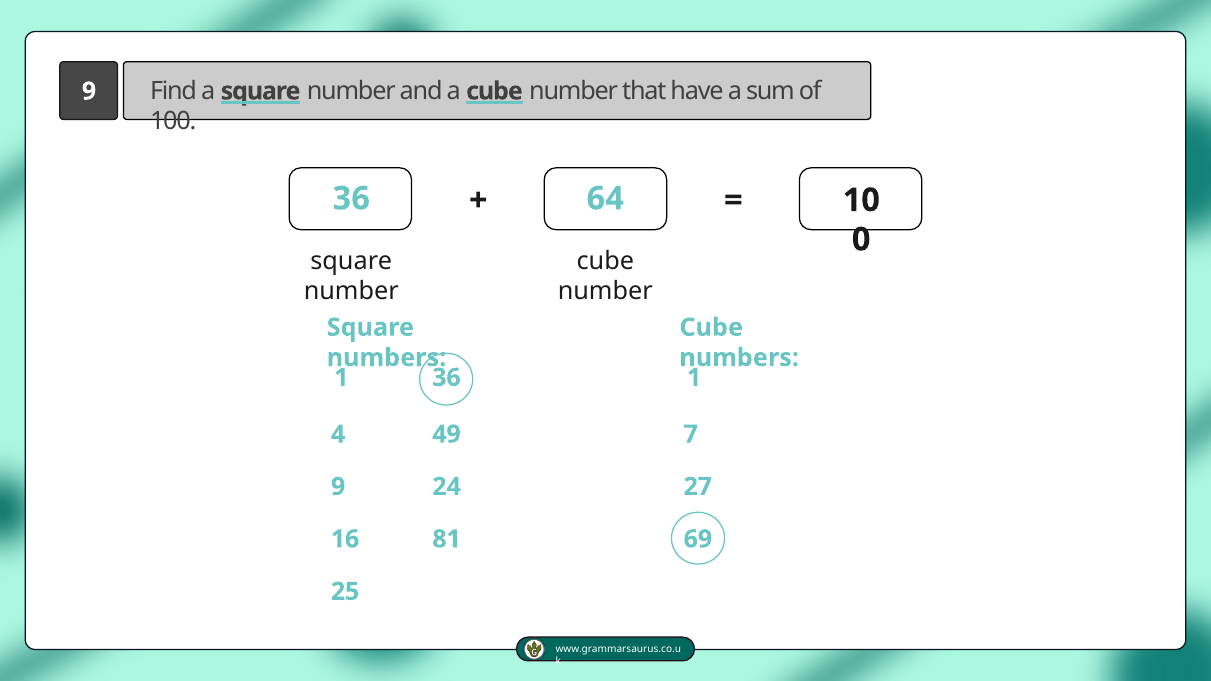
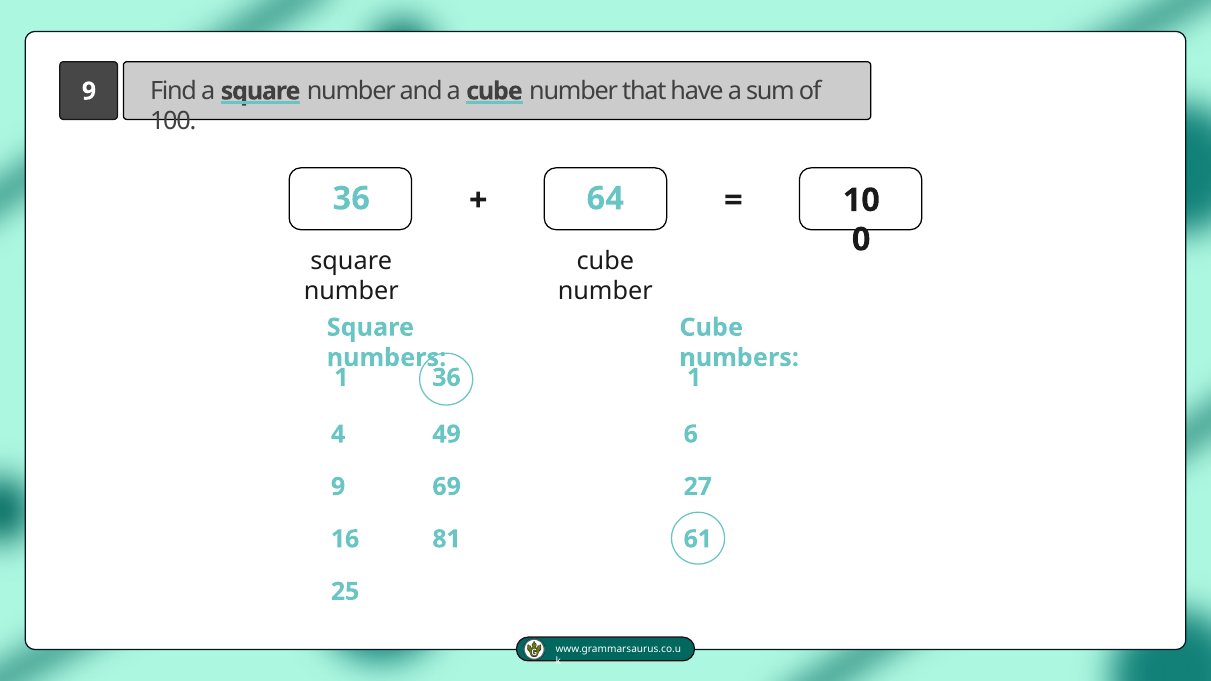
7: 7 -> 6 (691, 434)
24: 24 -> 69 (447, 487)
69: 69 -> 61 (698, 539)
